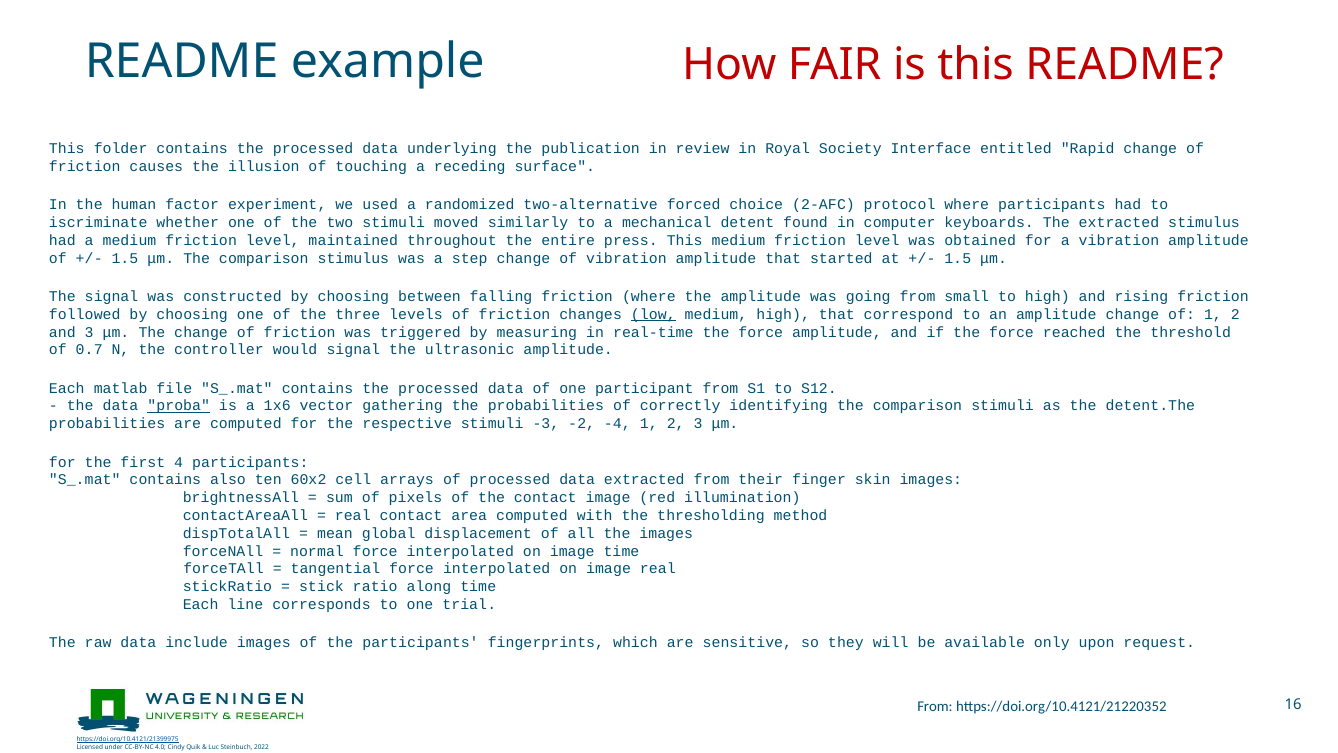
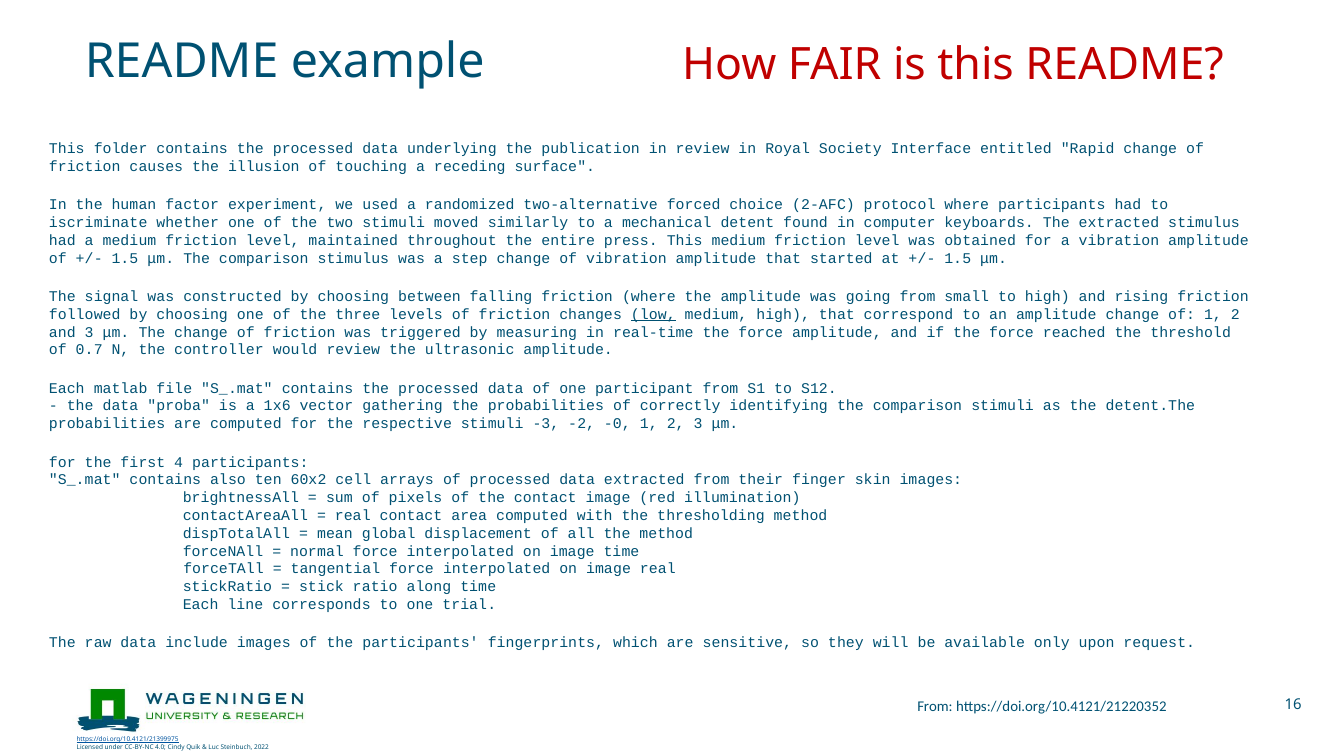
would signal: signal -> review (353, 350)
proba underline: present -> none (179, 406)
-4: -4 -> -0 (617, 424)
the images: images -> method (666, 533)
